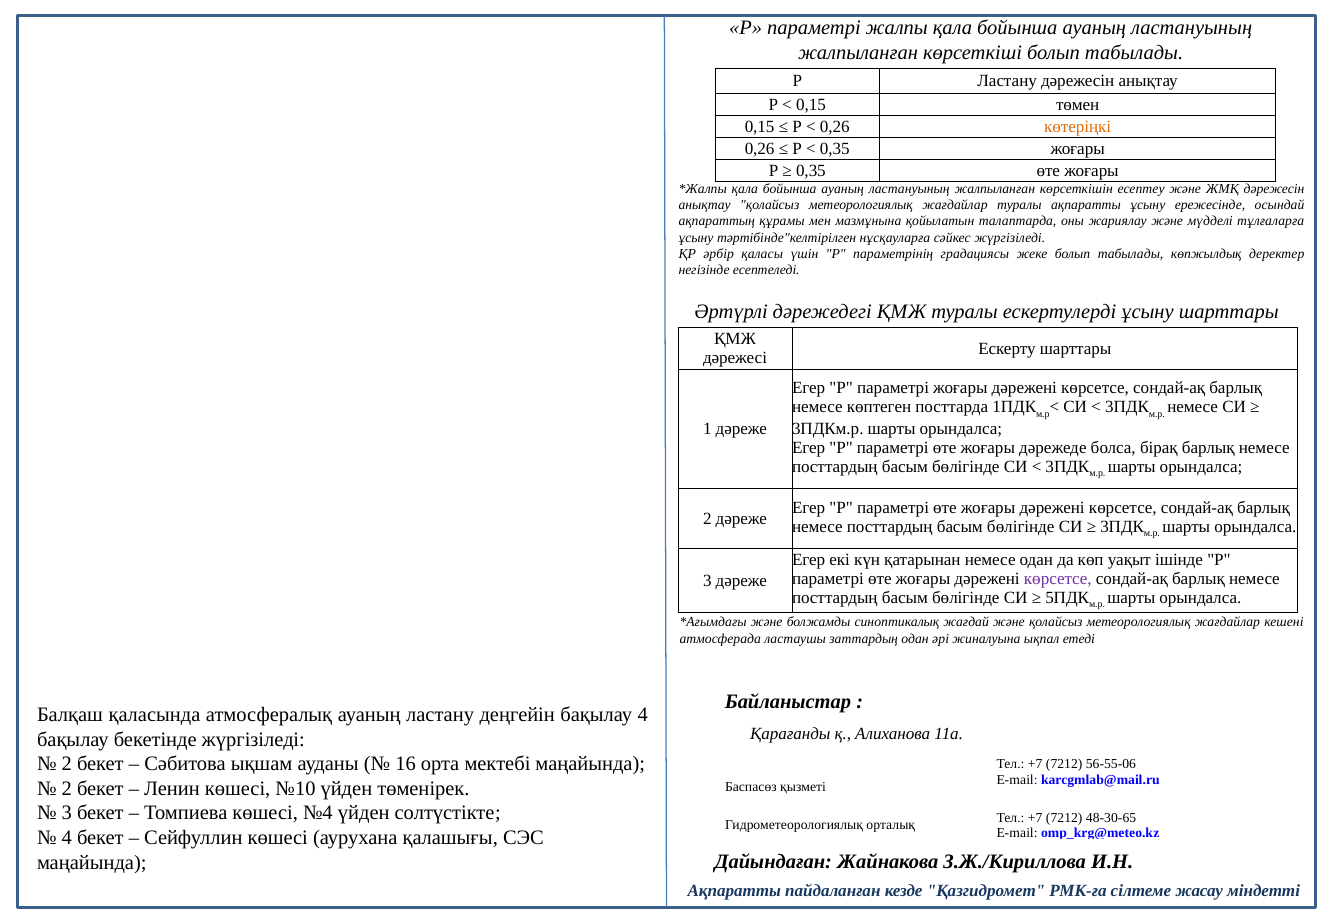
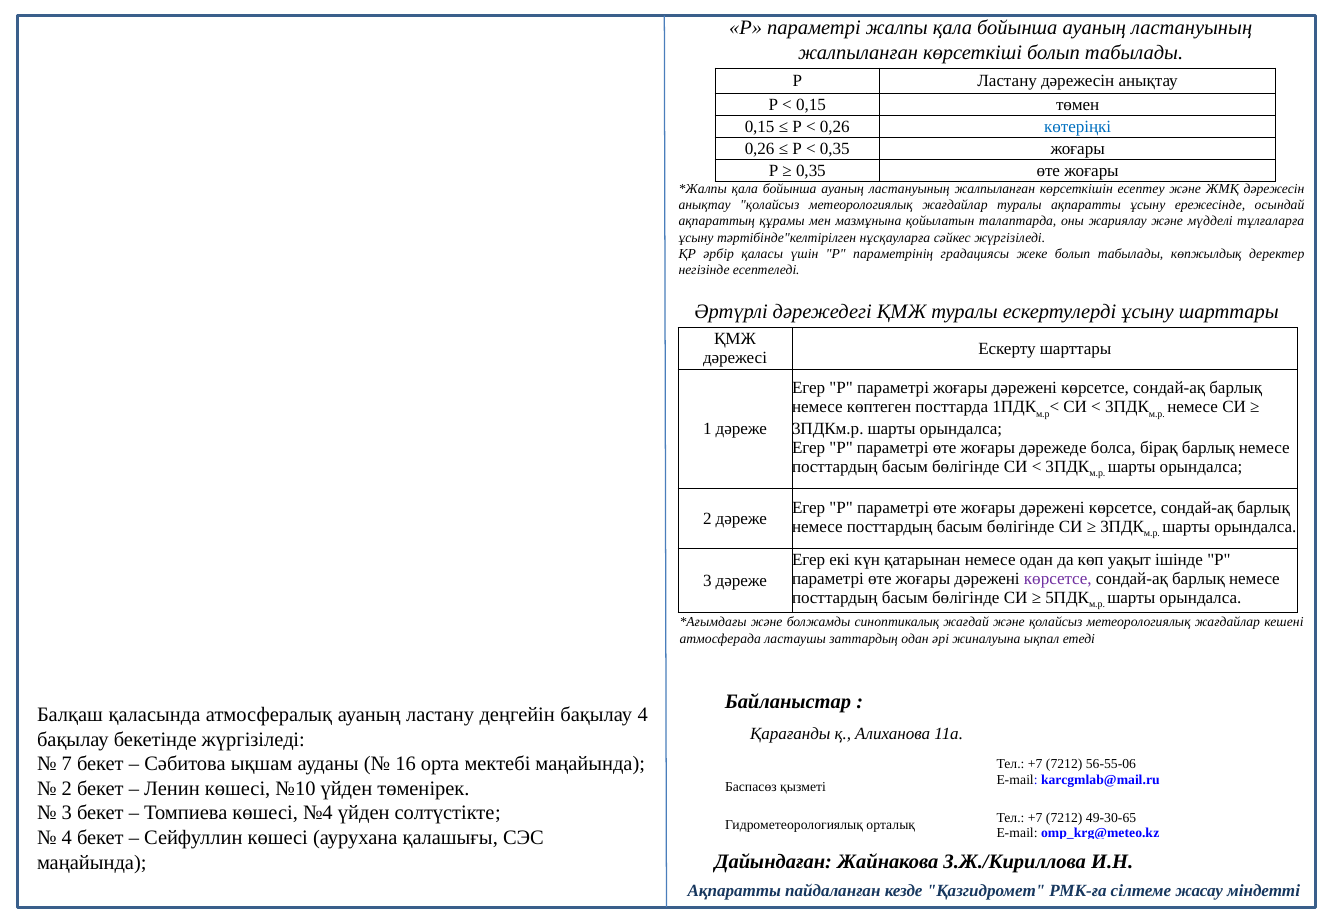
көтеріңкі colour: orange -> blue (1078, 126)
2: 2 -> 7 (67, 764)
48-30-65: 48-30-65 -> 49-30-65 (1111, 818)
